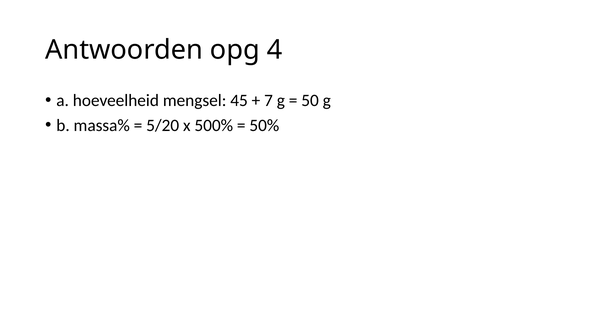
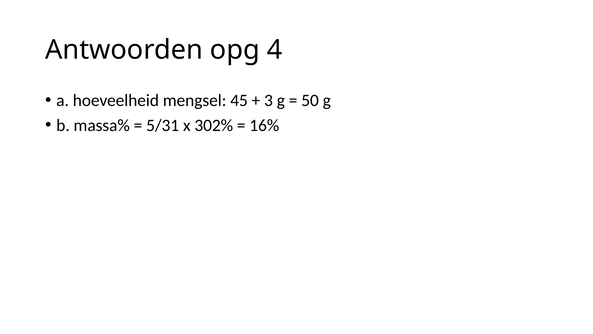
7: 7 -> 3 (269, 100)
5/20: 5/20 -> 5/31 (163, 125)
500%: 500% -> 302% (214, 125)
50%: 50% -> 16% (264, 125)
